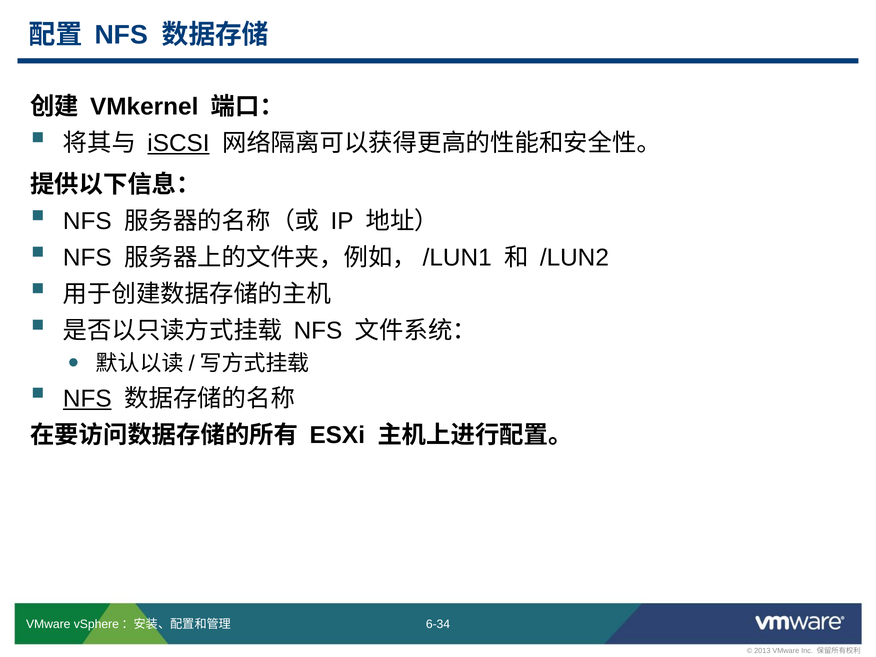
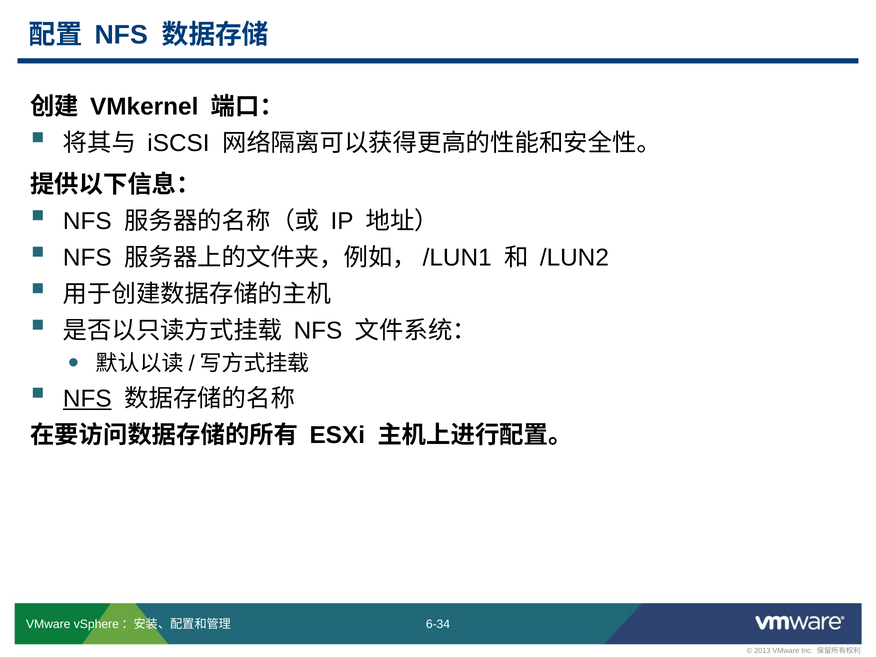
iSCSI underline: present -> none (178, 143)
